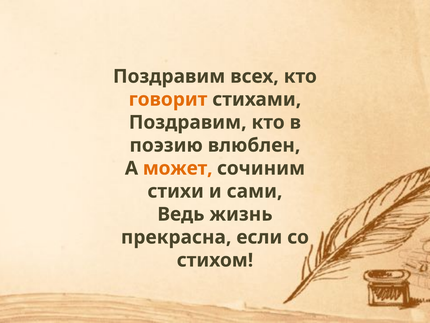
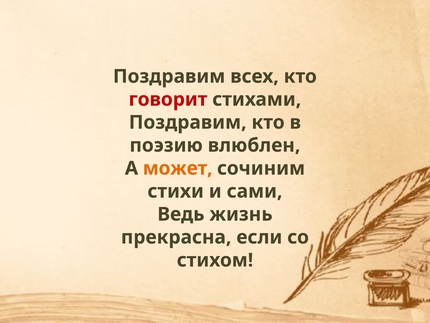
говорит colour: orange -> red (168, 99)
